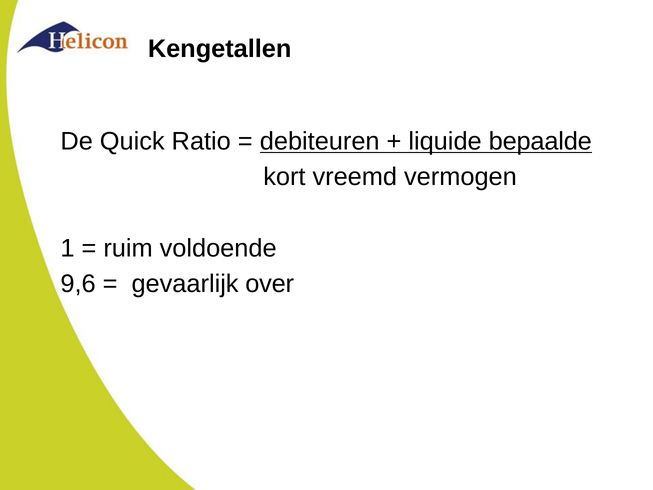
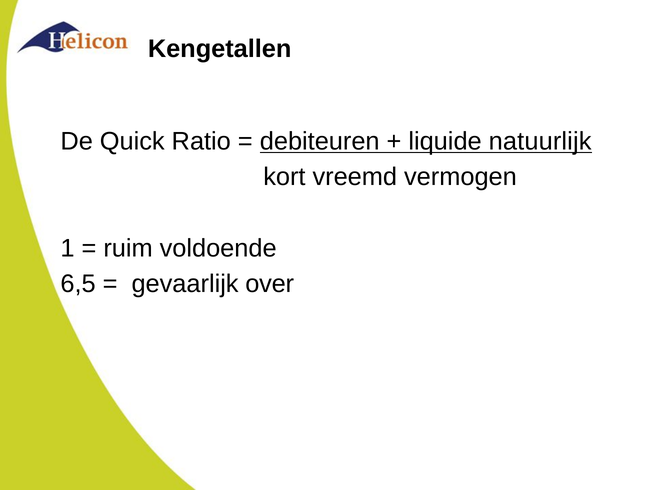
bepaalde: bepaalde -> natuurlijk (540, 141)
9,6: 9,6 -> 6,5 (78, 284)
